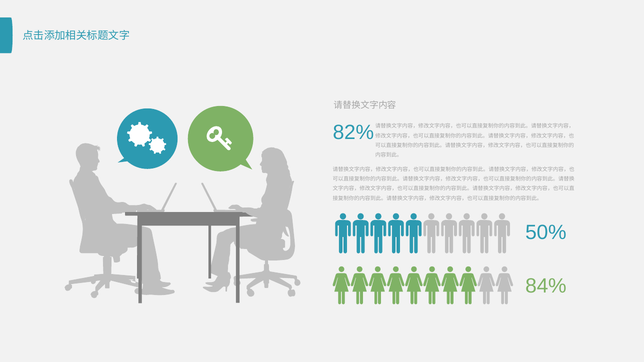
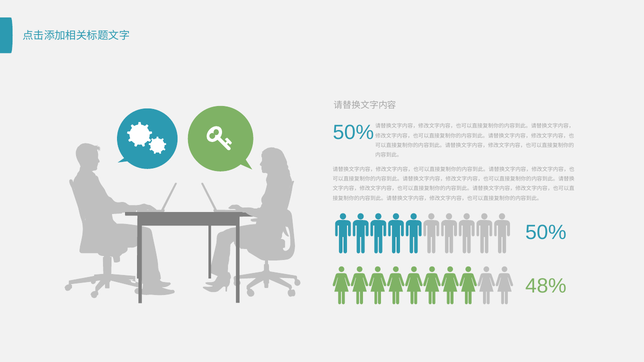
82%: 82% -> 50% (353, 133)
84%: 84% -> 48% (546, 286)
